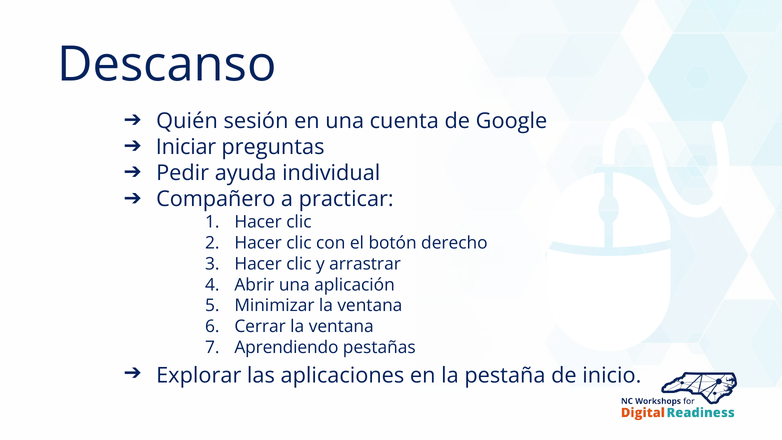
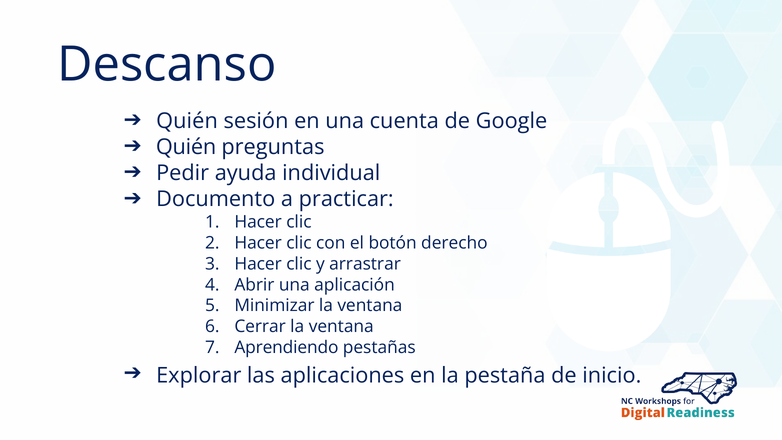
Iniciar: Iniciar -> Quién (186, 147)
Compañero: Compañero -> Documento (216, 199)
